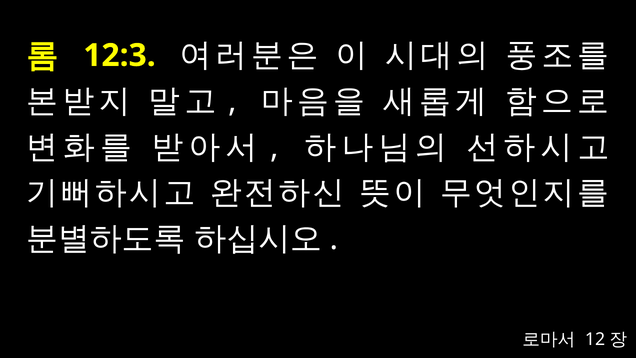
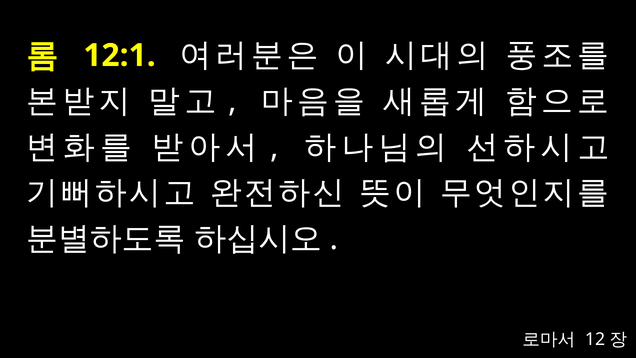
12:3: 12:3 -> 12:1 (119, 55)
